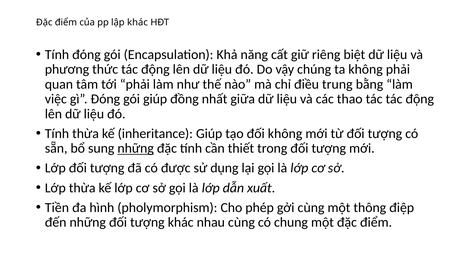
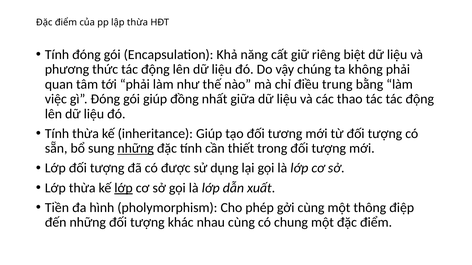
lập khác: khác -> thừa (137, 23)
đối không: không -> tương (285, 134)
lớp underline: none -> present (124, 188)
